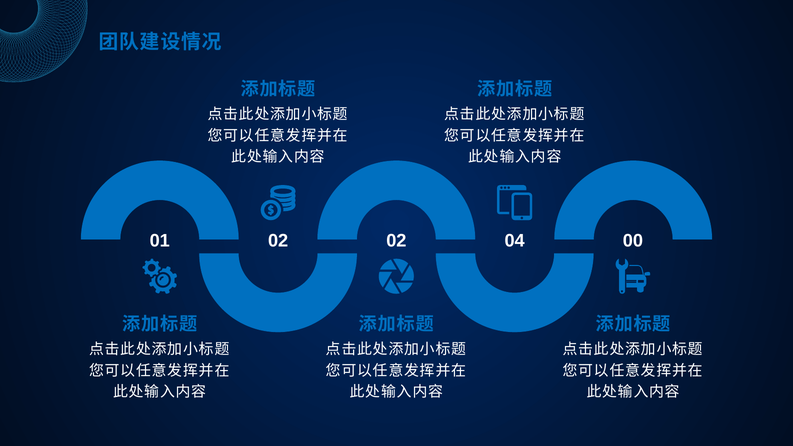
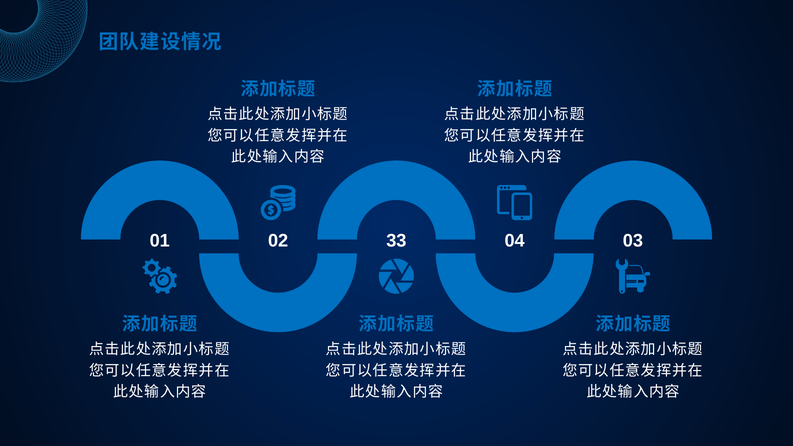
02 02: 02 -> 33 (396, 241)
00: 00 -> 03 (633, 241)
